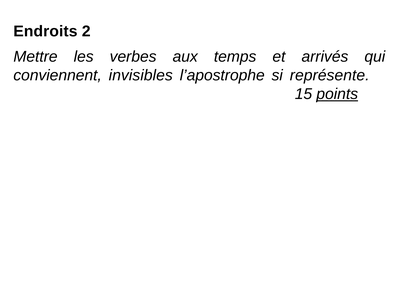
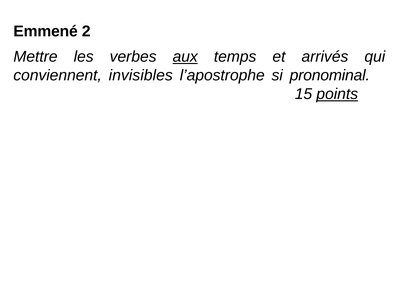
Endroits: Endroits -> Emmené (46, 31)
aux underline: none -> present (185, 57)
représente: représente -> pronominal (330, 76)
